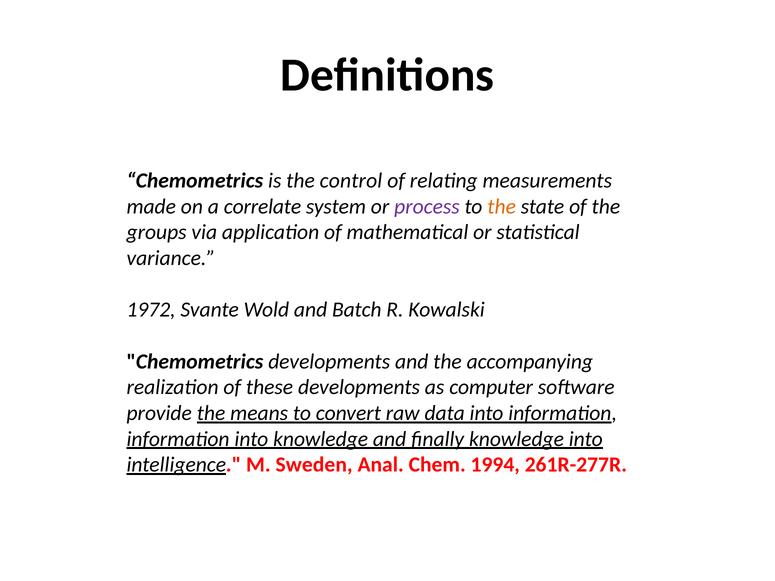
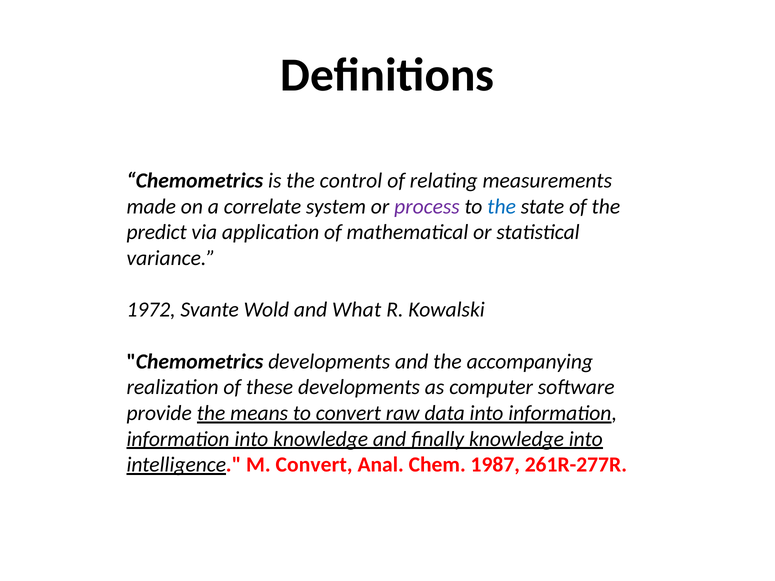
the colour: orange -> blue (502, 207)
groups: groups -> predict (157, 232)
Batch: Batch -> What (357, 310)
M Sweden: Sweden -> Convert (314, 465)
1994: 1994 -> 1987 (495, 465)
